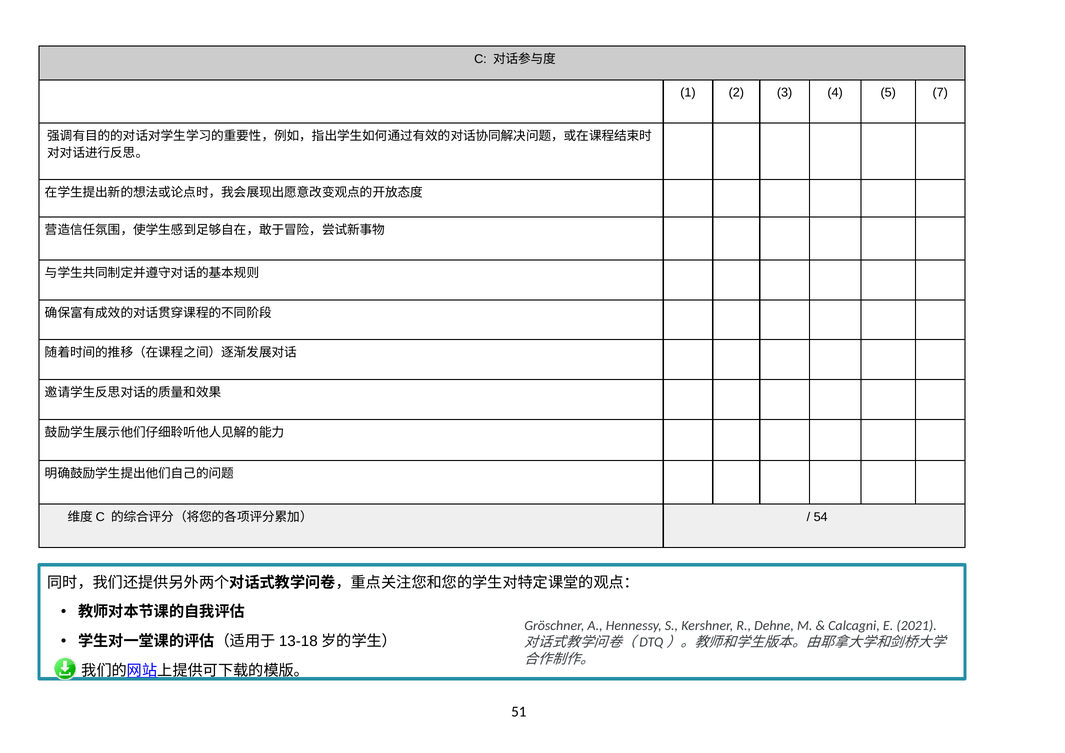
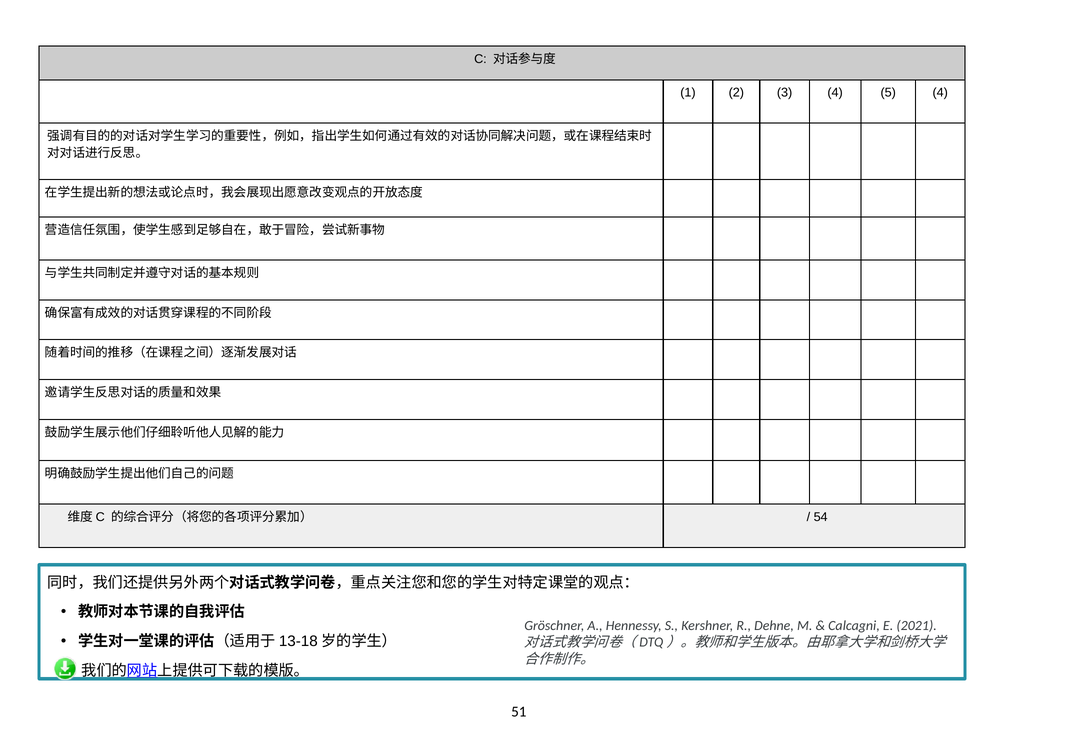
5 7: 7 -> 4 (940, 93)
